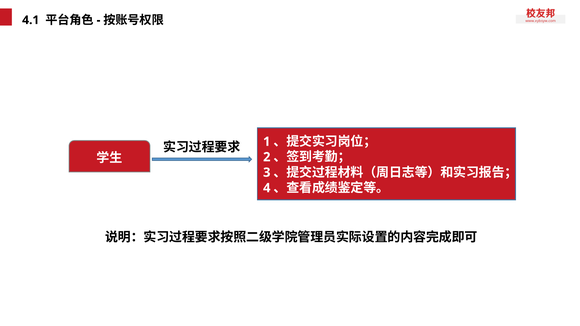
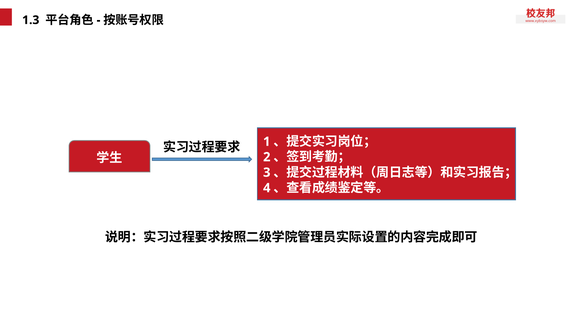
4.1: 4.1 -> 1.3 (31, 20)
